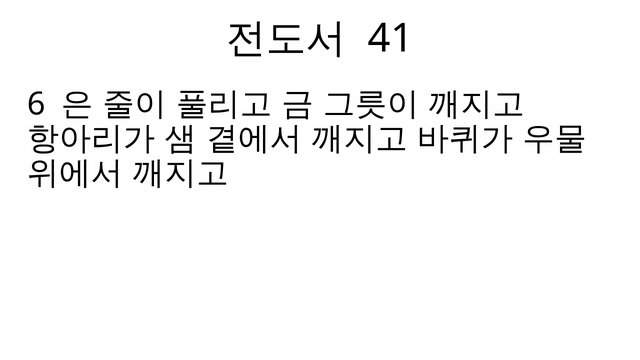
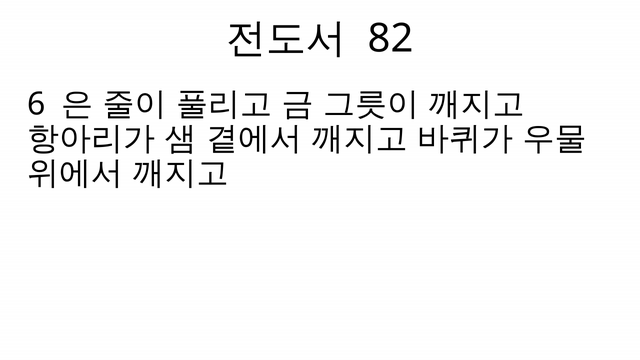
41: 41 -> 82 (391, 39)
